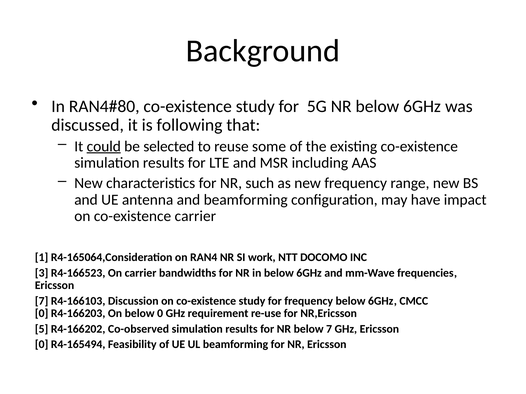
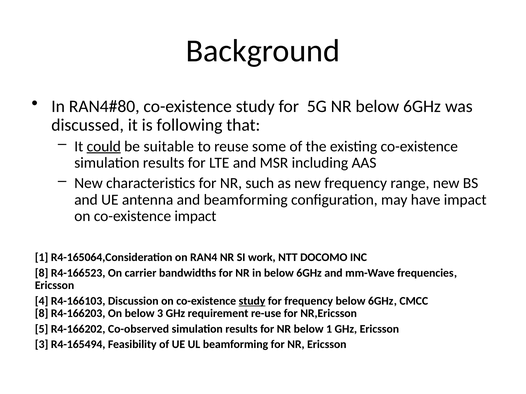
selected: selected -> suitable (169, 147)
co-existence carrier: carrier -> impact (195, 216)
3: 3 -> 8 (42, 273)
7: 7 -> 4 (42, 301)
study underline: none -> present (252, 301)
0: 0 -> 8 (42, 314)
below 0: 0 -> 3 (160, 314)
below 7: 7 -> 1 (329, 329)
0: 0 -> 3 (42, 345)
